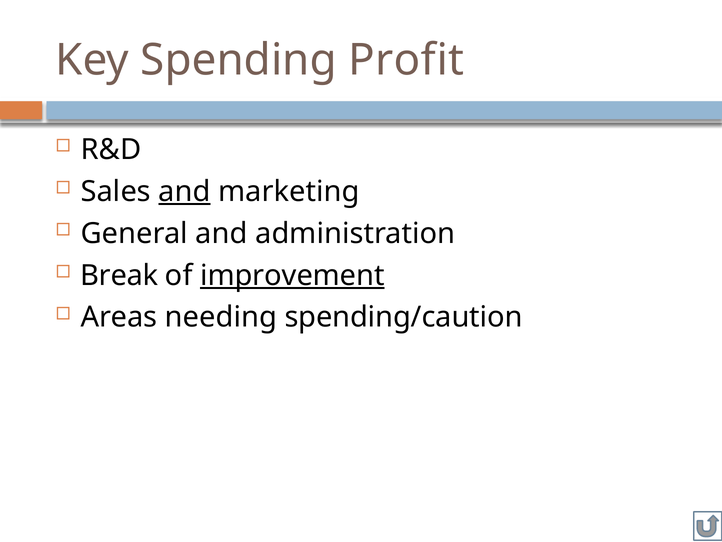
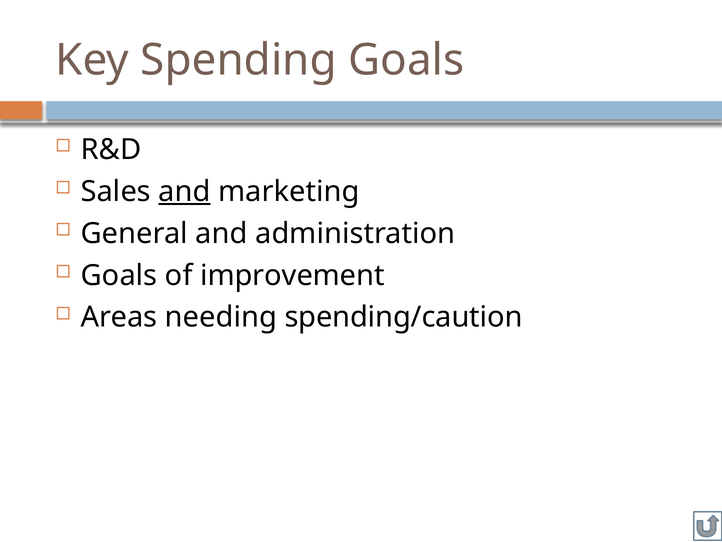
Spending Profit: Profit -> Goals (406, 60)
Break: Break -> Goals (119, 275)
improvement underline: present -> none (292, 275)
